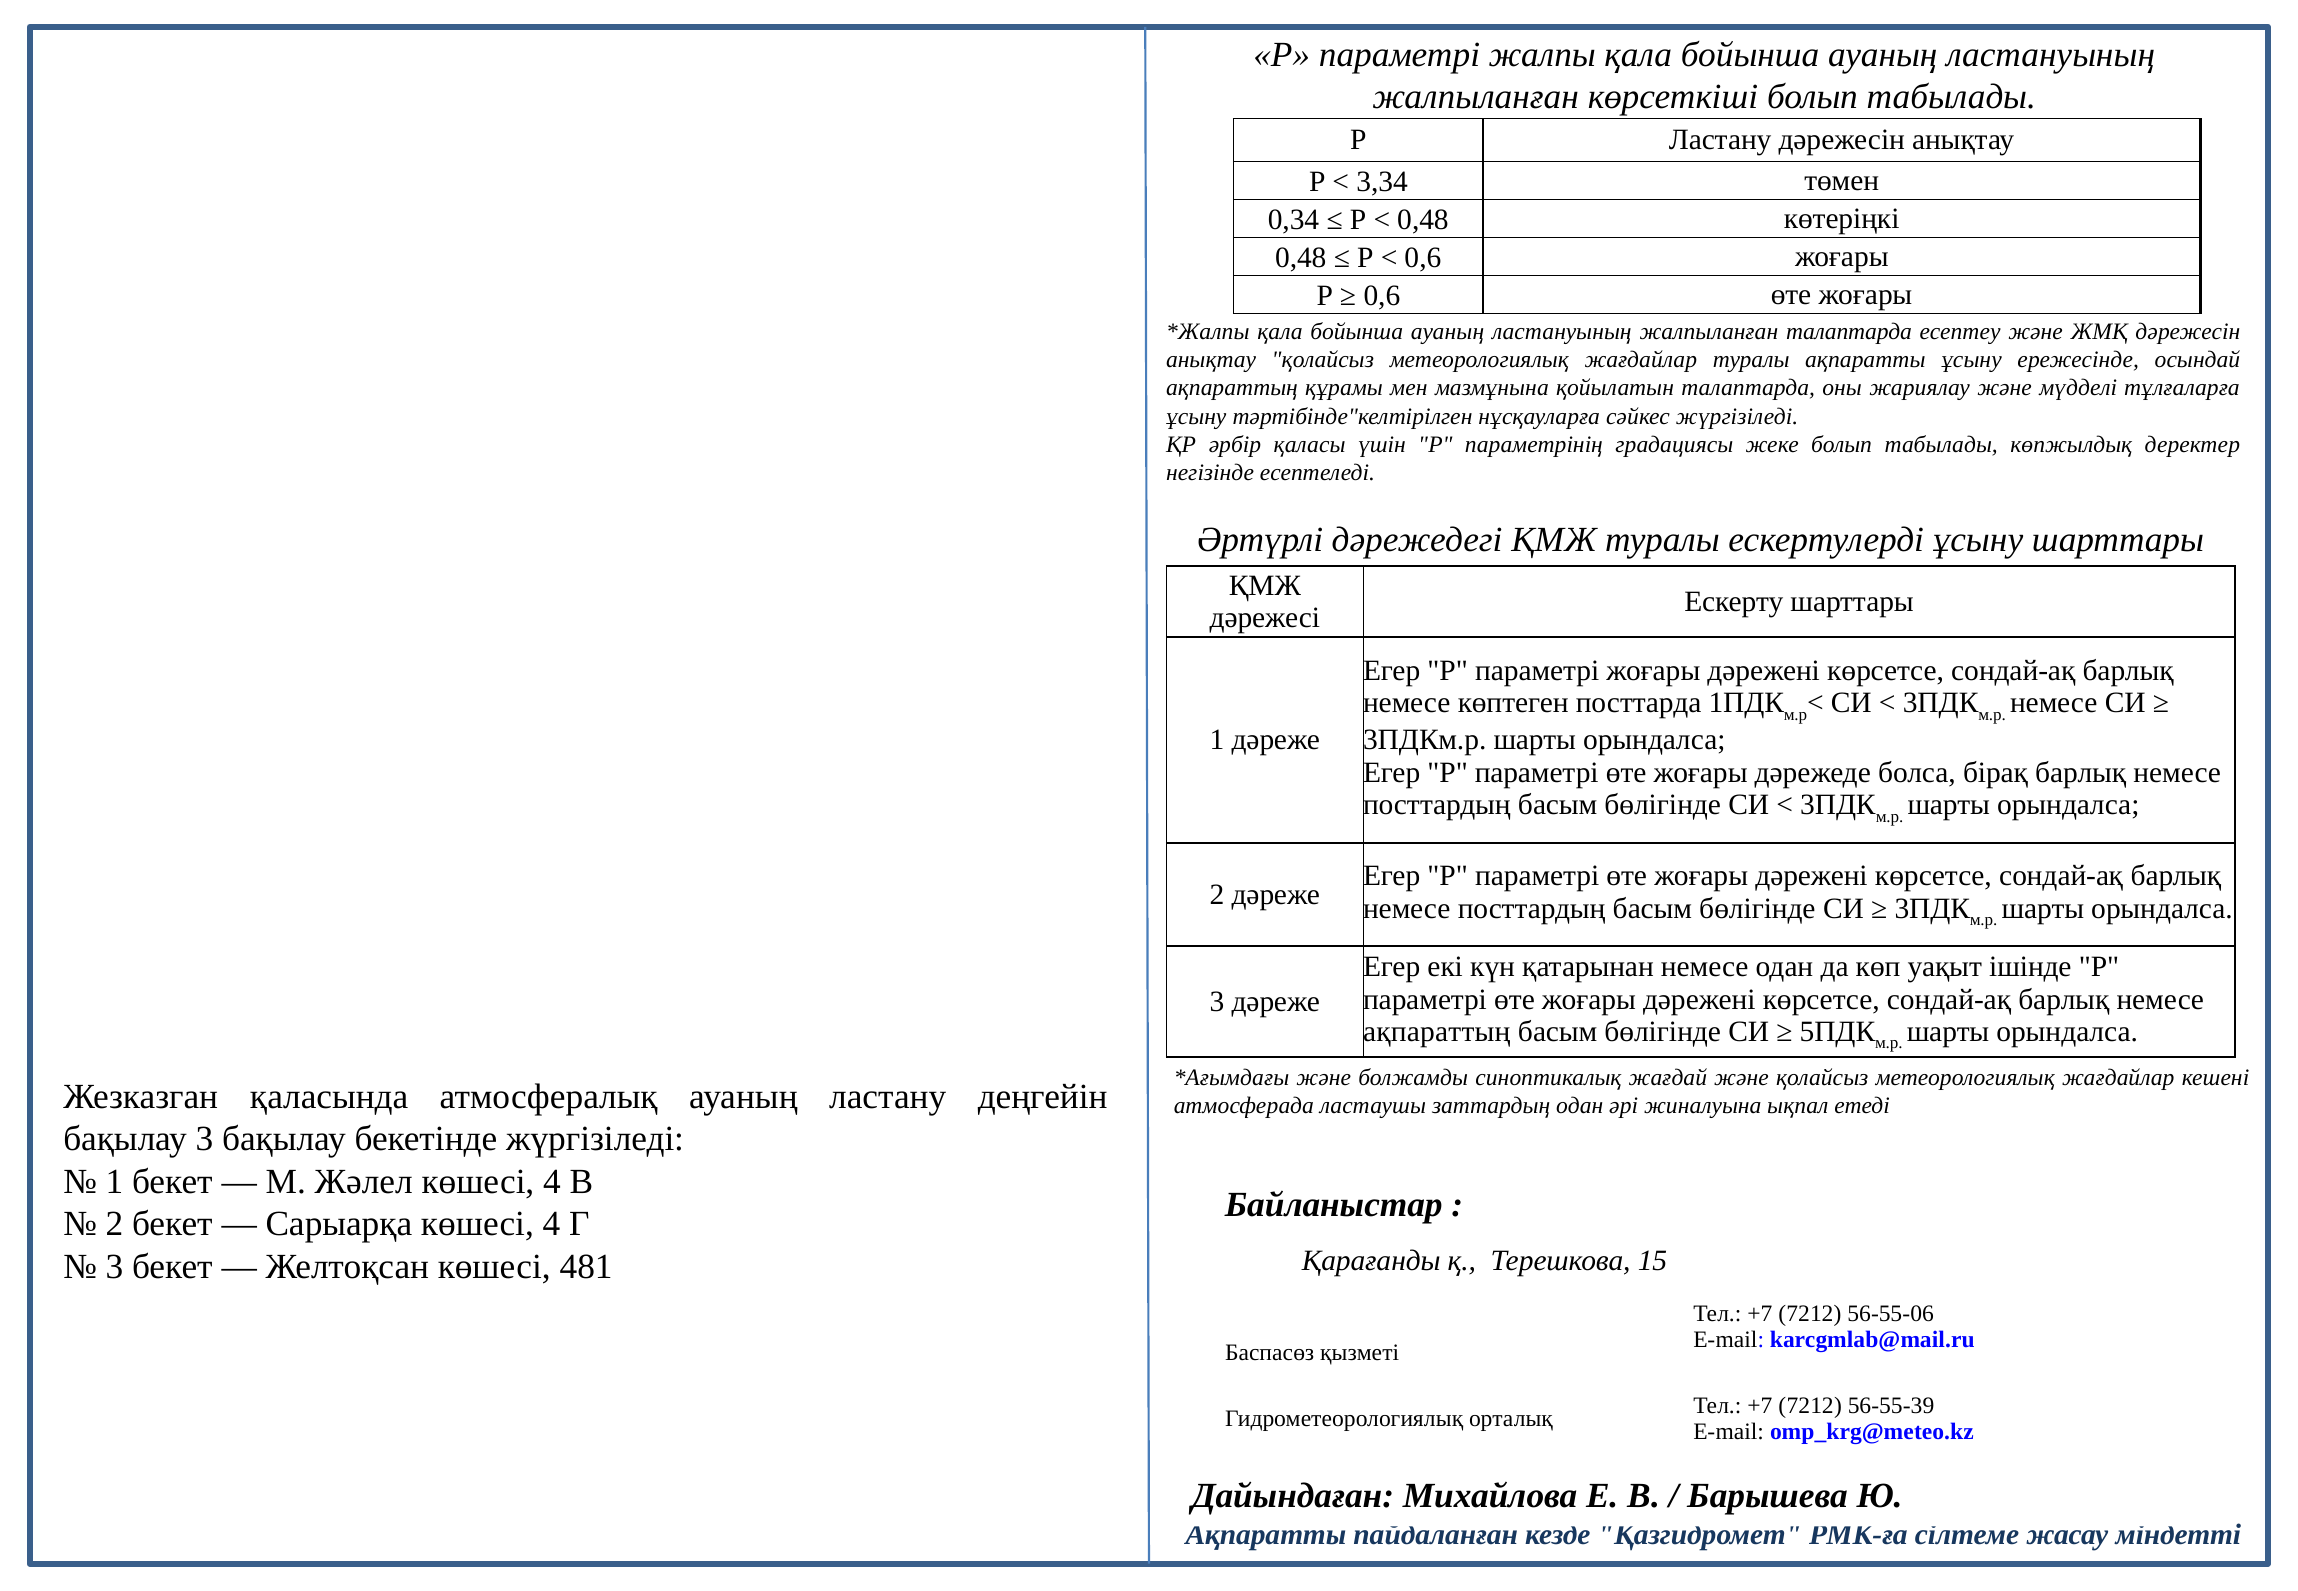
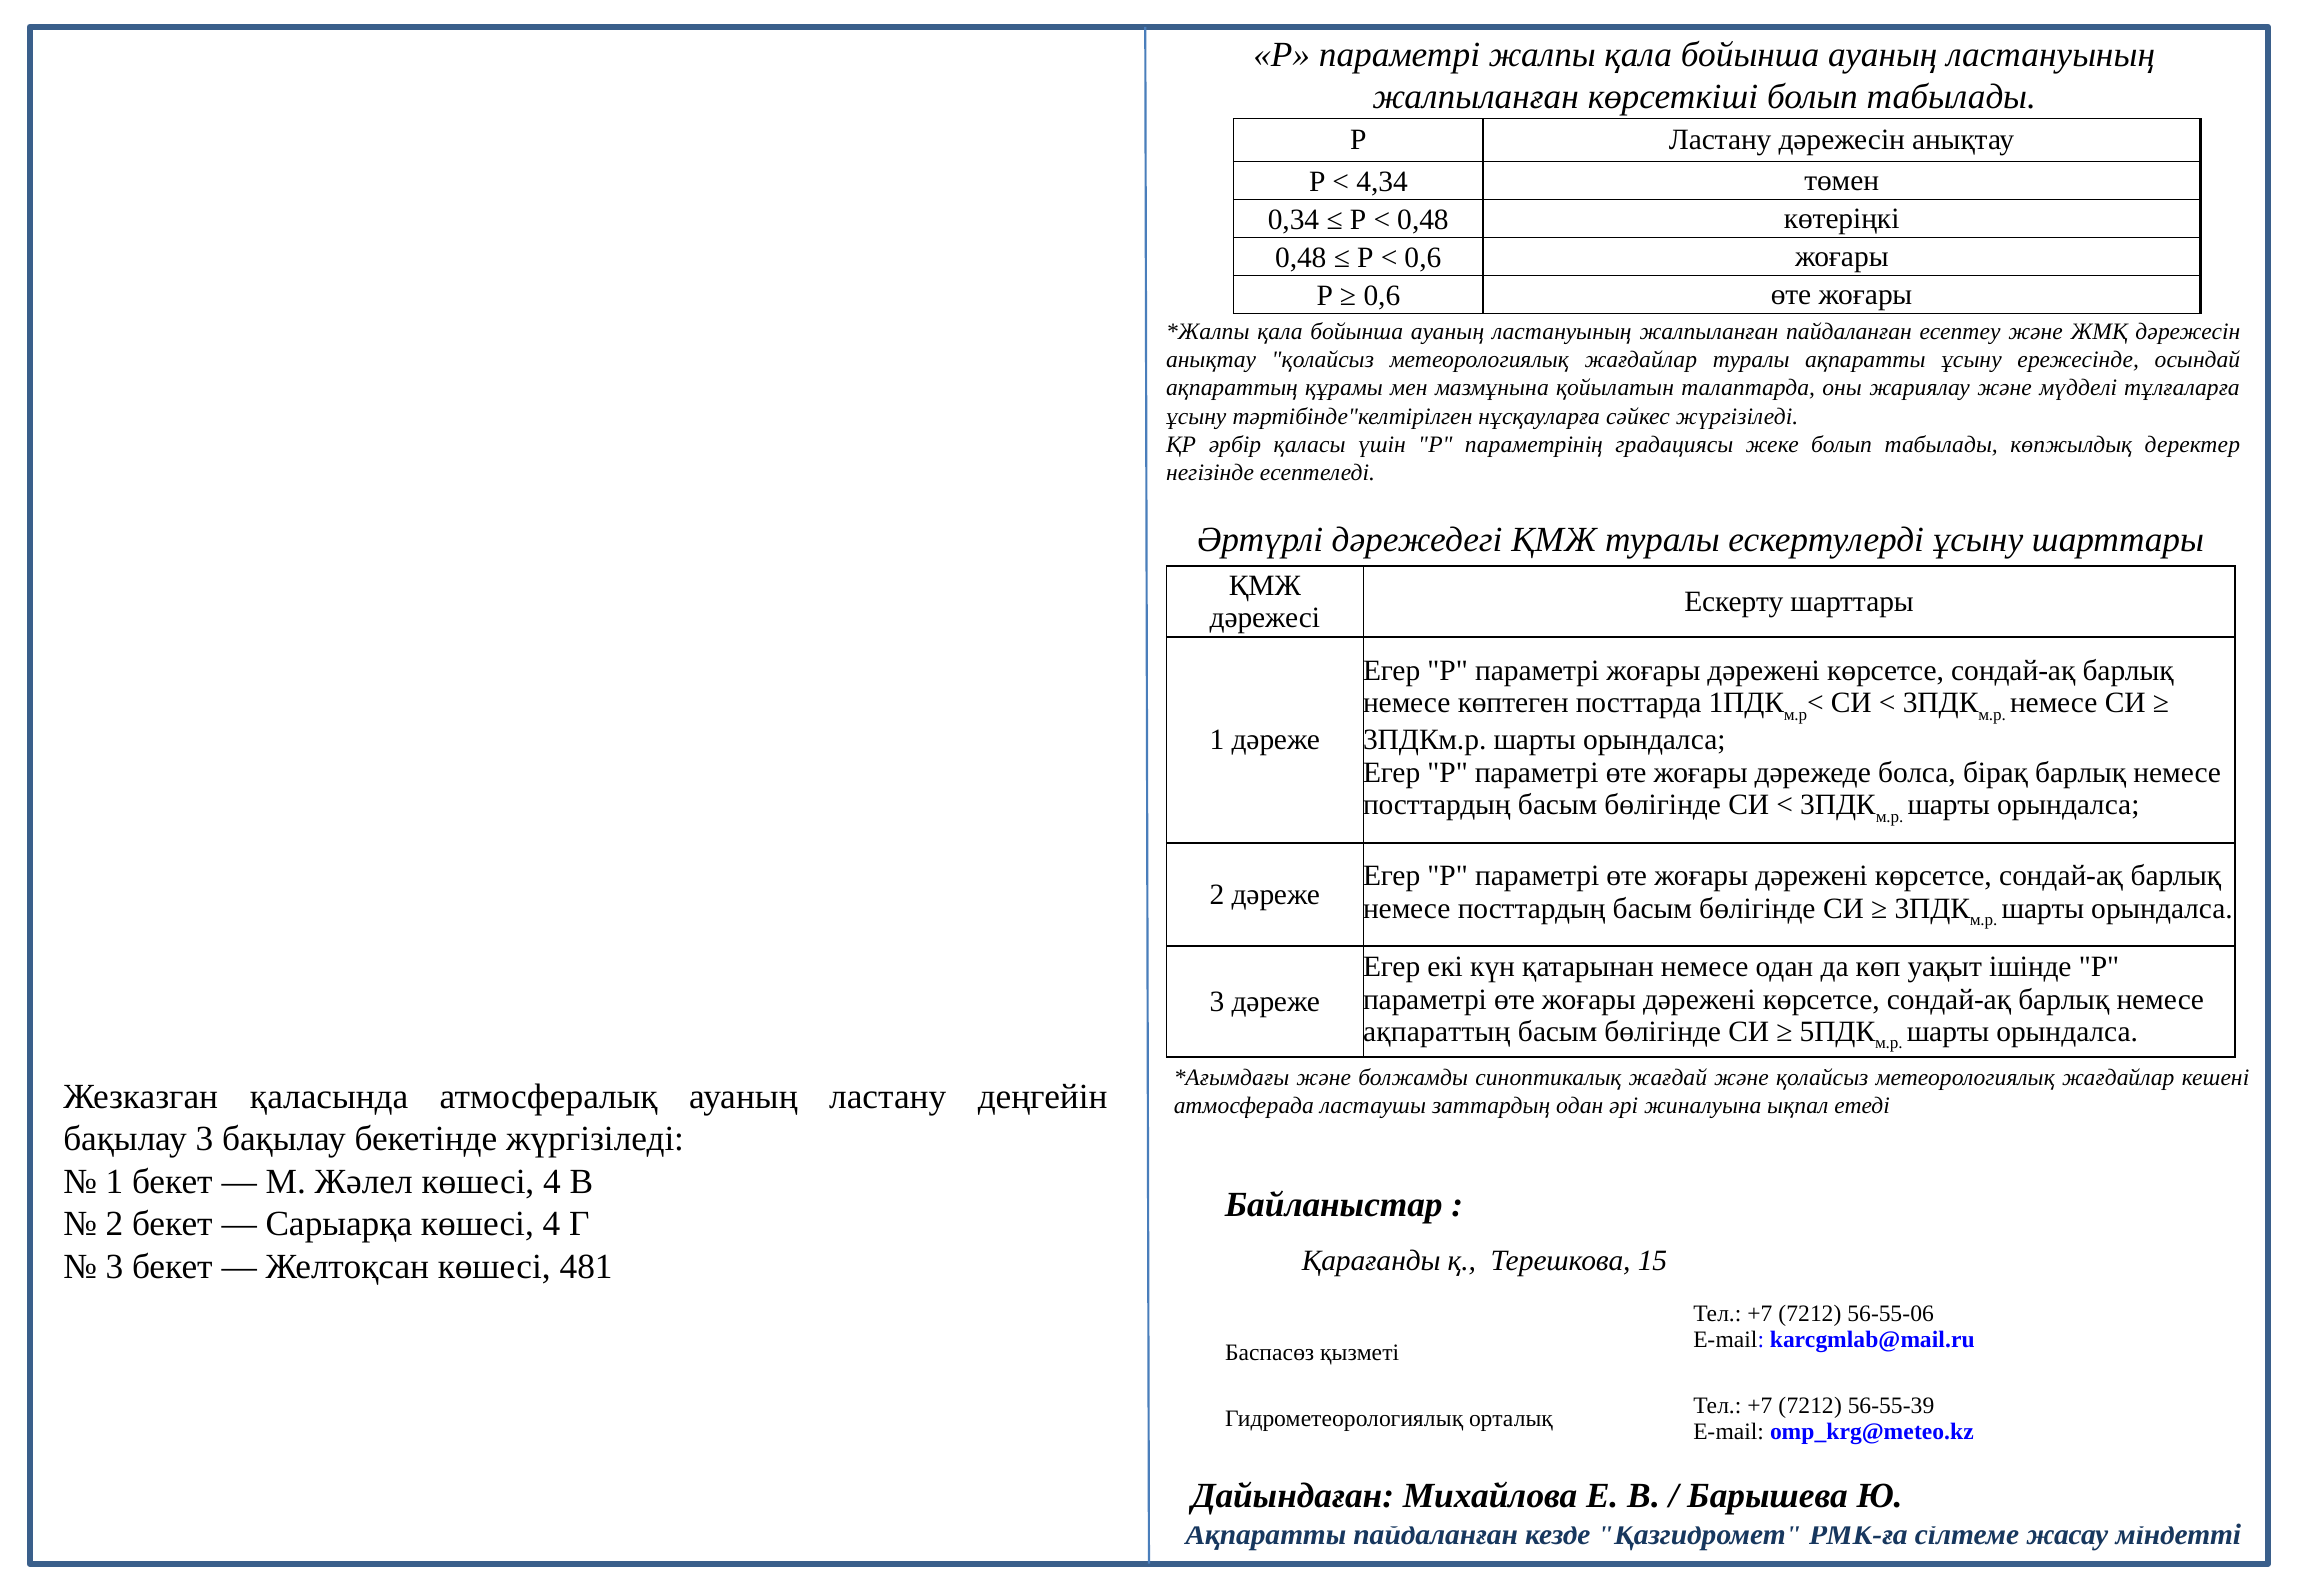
3,34: 3,34 -> 4,34 (1382, 182)
жалпыланған талаптарда: талаптарда -> пайдаланған (1849, 332)
